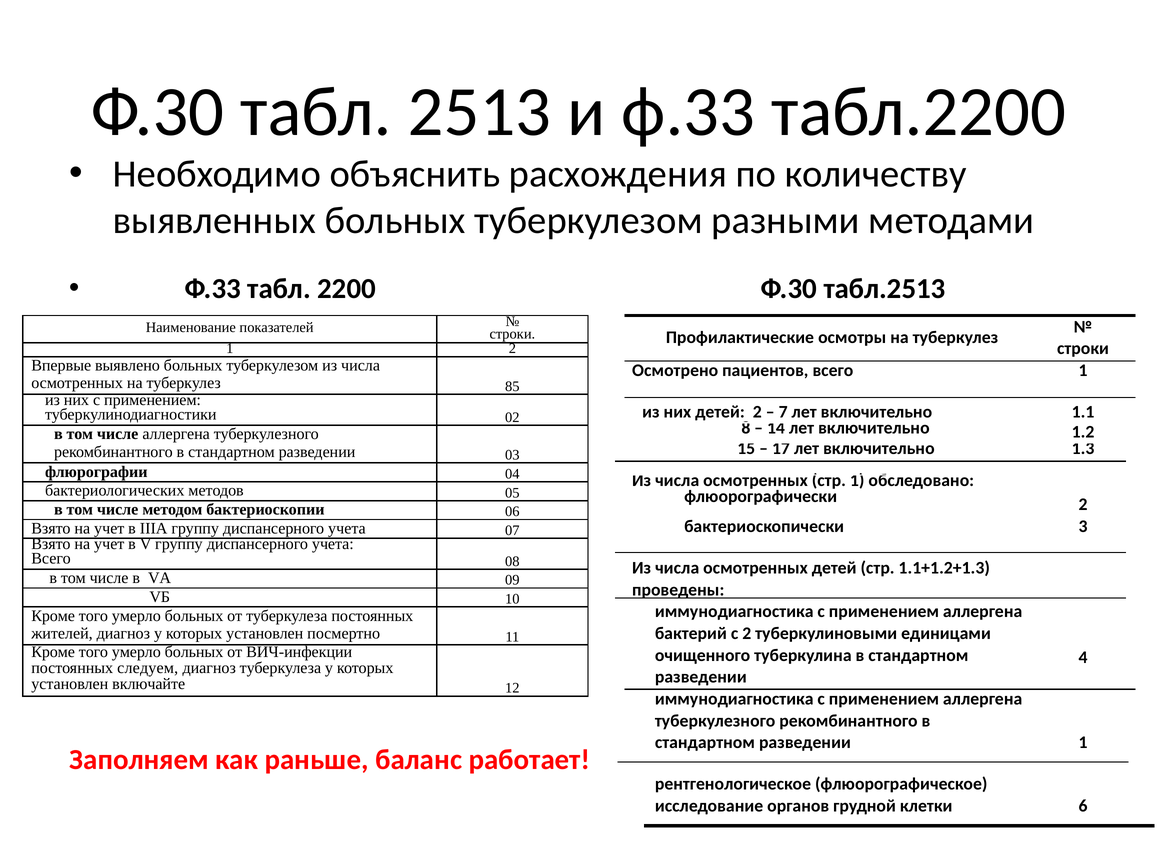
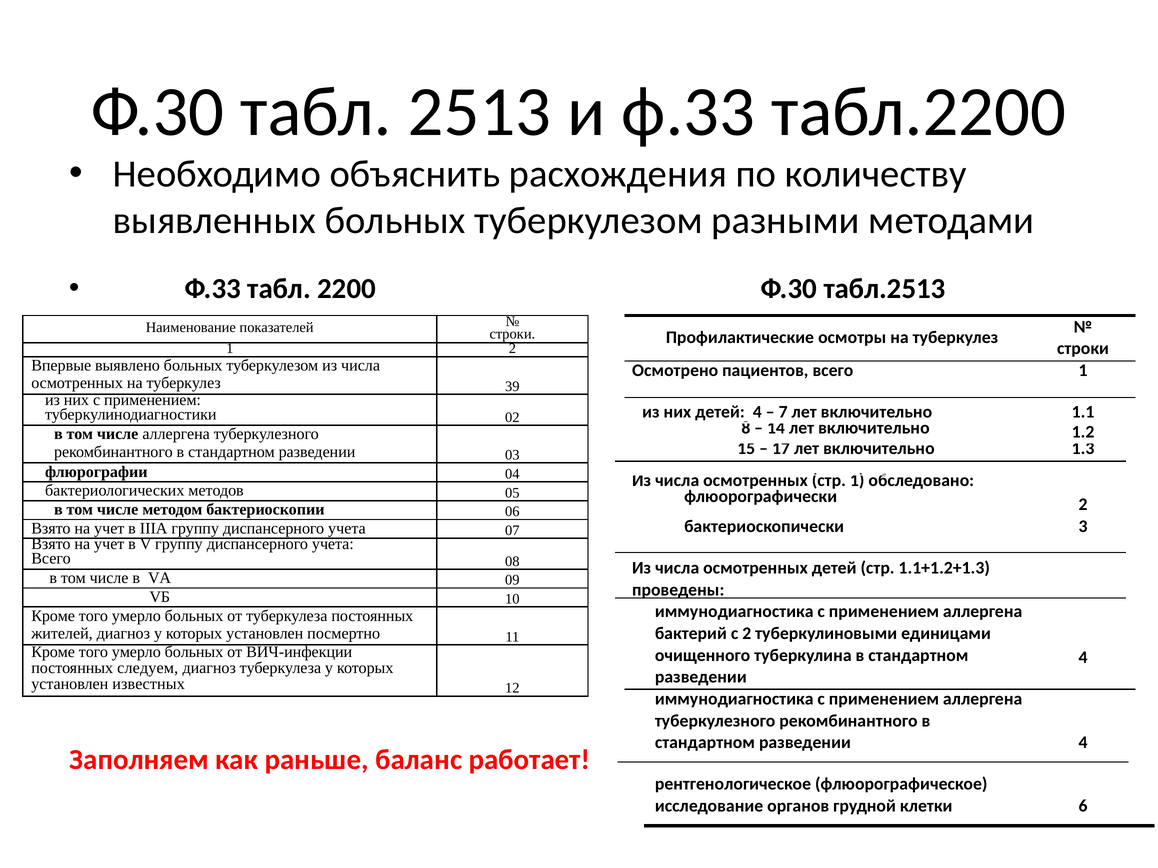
85: 85 -> 39 (512, 387)
детей 2: 2 -> 4 (757, 412)
включайте: включайте -> известных (149, 685)
1: 1 -> 4 (1083, 743)
